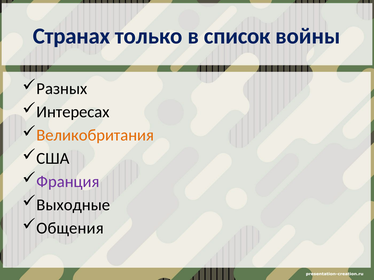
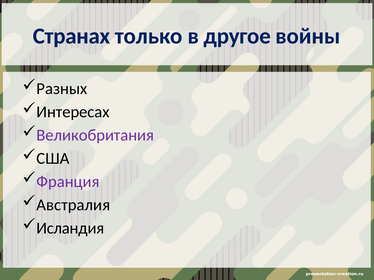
список: список -> другое (237, 36)
Великобритания colour: orange -> purple (95, 135)
Выходные: Выходные -> Австралия (73, 205)
Общения: Общения -> Исландия (70, 229)
